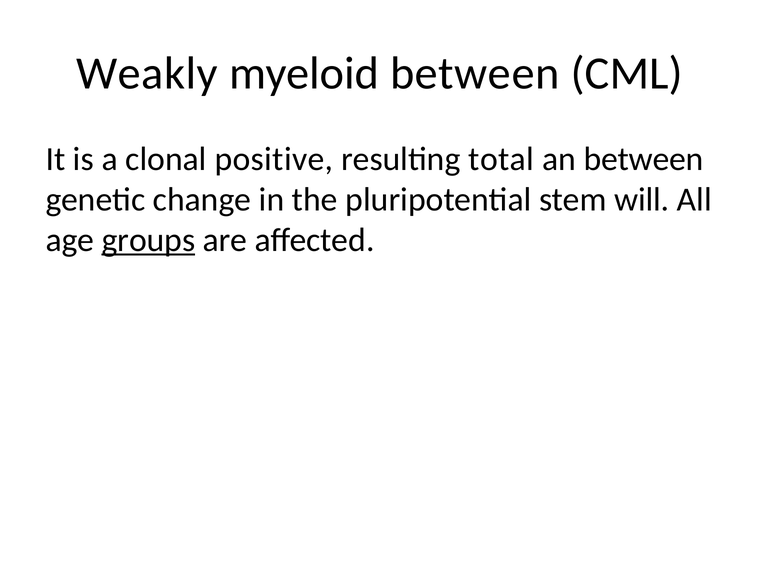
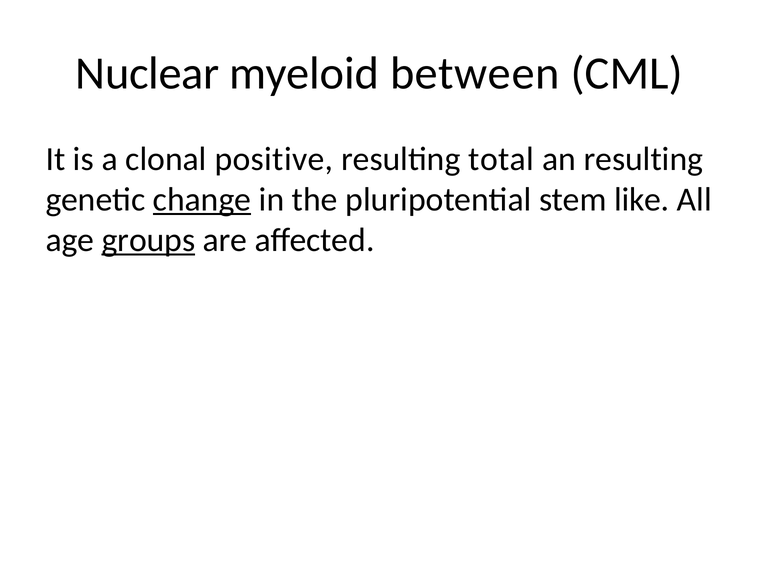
Weakly: Weakly -> Nuclear (147, 73)
an between: between -> resulting (643, 159)
change underline: none -> present (202, 200)
will: will -> like (642, 200)
